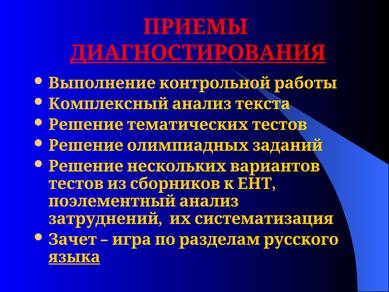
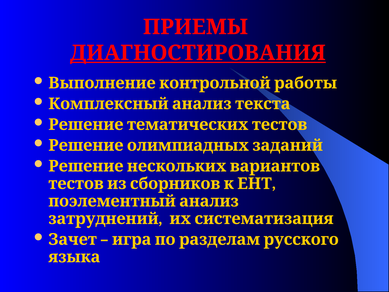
языка underline: present -> none (74, 257)
